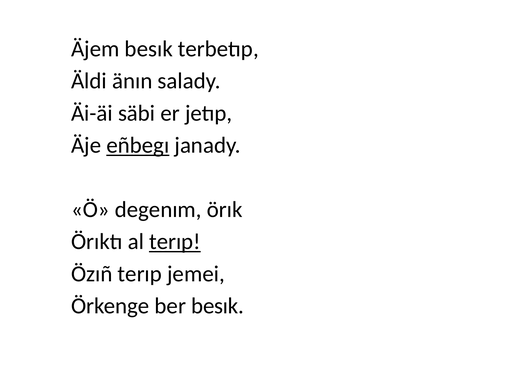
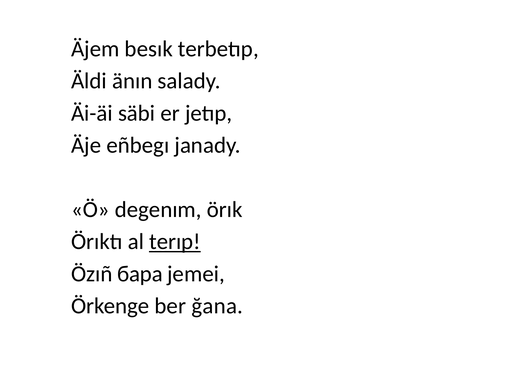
eñbegı underline: present -> none (138, 145)
Özıñ terıp: terıp -> бара (140, 274)
ber besık: besık -> ğana (217, 306)
